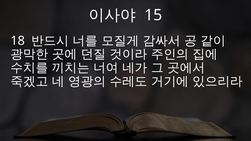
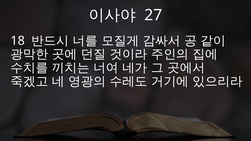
15: 15 -> 27 (153, 15)
